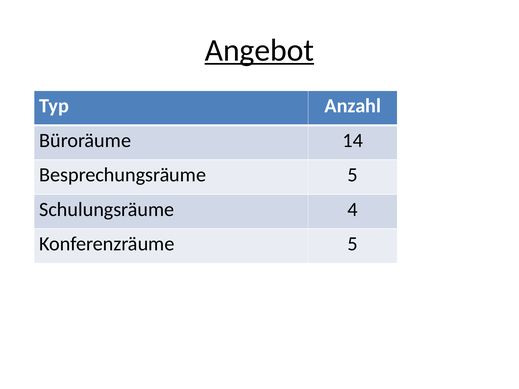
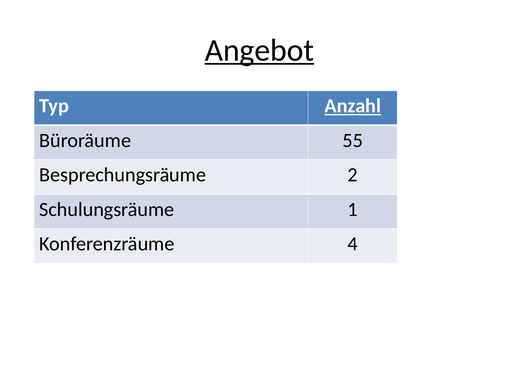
Anzahl underline: none -> present (353, 106)
14: 14 -> 55 (353, 140)
Besprechungsräume 5: 5 -> 2 (353, 175)
4: 4 -> 1 (353, 210)
Konferenzräume 5: 5 -> 4 (353, 244)
